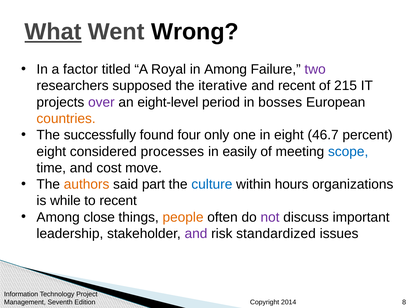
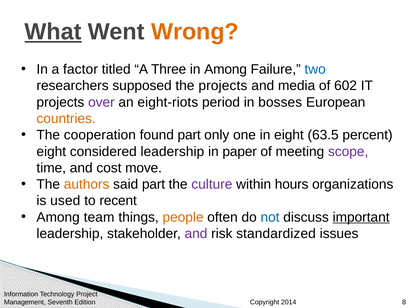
Wrong colour: black -> orange (195, 32)
Royal: Royal -> Three (169, 69)
two colour: purple -> blue (315, 69)
the iterative: iterative -> projects (223, 86)
and recent: recent -> media (297, 86)
215: 215 -> 602 (346, 86)
eight-level: eight-level -> eight-riots (168, 102)
successfully: successfully -> cooperation (100, 135)
found four: four -> part (189, 135)
46.7: 46.7 -> 63.5 (323, 135)
considered processes: processes -> leadership (172, 151)
easily: easily -> paper (240, 151)
scope colour: blue -> purple (348, 151)
culture colour: blue -> purple (212, 184)
while: while -> used (65, 200)
close: close -> team (99, 217)
not colour: purple -> blue (270, 217)
important underline: none -> present (361, 217)
